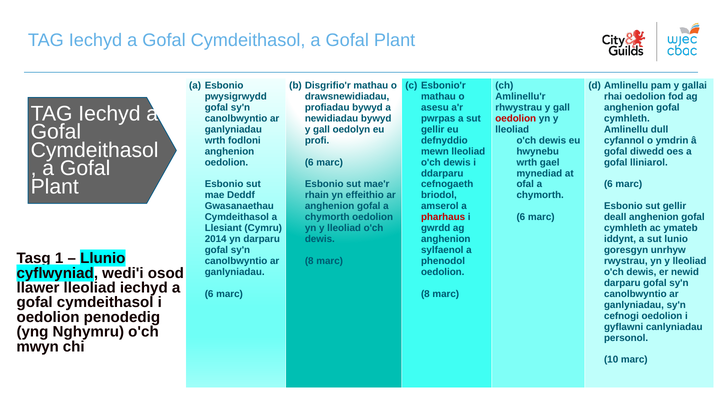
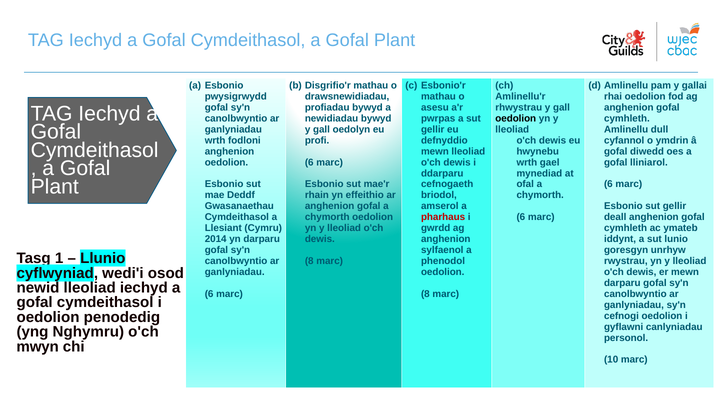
oedolion colour: red -> black (516, 118)
er newid: newid -> mewn (685, 272)
llawer: llawer -> newid (38, 288)
